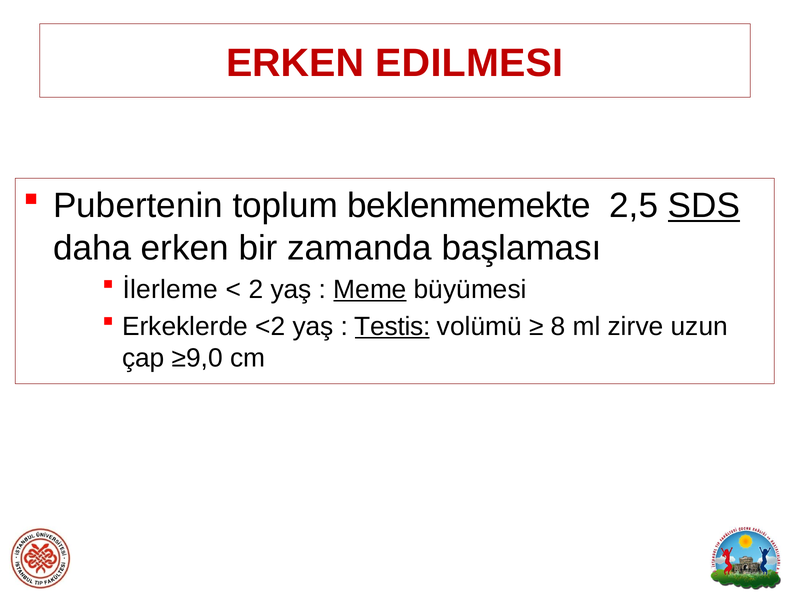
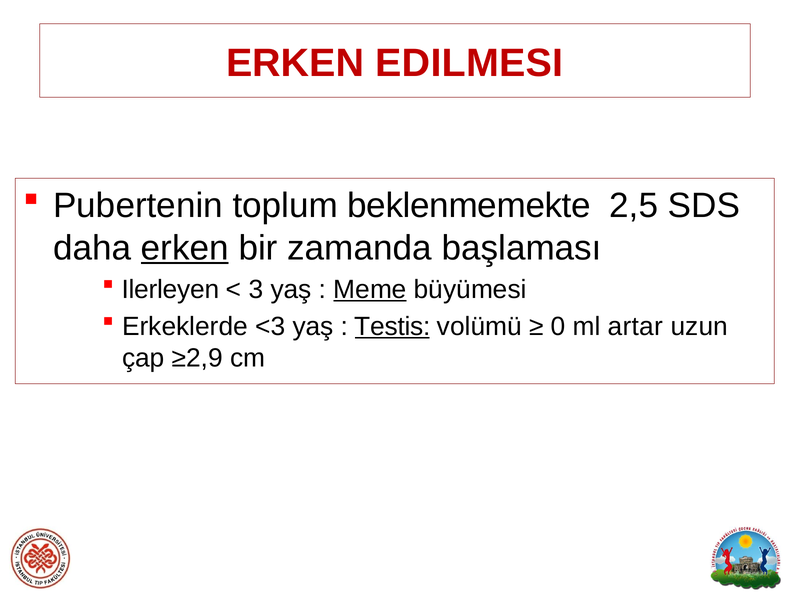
SDS underline: present -> none (704, 206)
erken underline: none -> present (185, 248)
İlerleme: İlerleme -> Ilerleyen (171, 289)
2: 2 -> 3 (256, 289)
<2: <2 -> <3 (270, 326)
8: 8 -> 0 (558, 326)
zirve: zirve -> artar (636, 326)
≥9,0: ≥9,0 -> ≥2,9 (197, 358)
